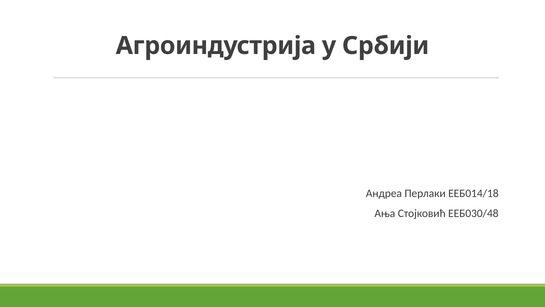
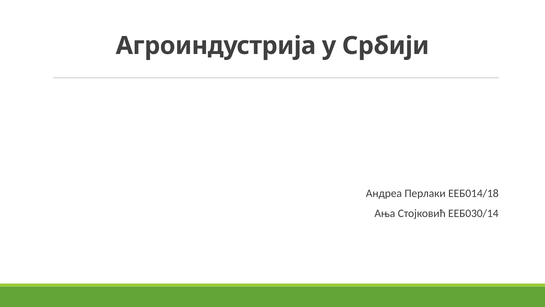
ЕЕБ030/48: ЕЕБ030/48 -> ЕЕБ030/14 (473, 213)
